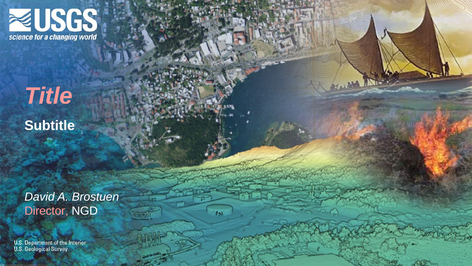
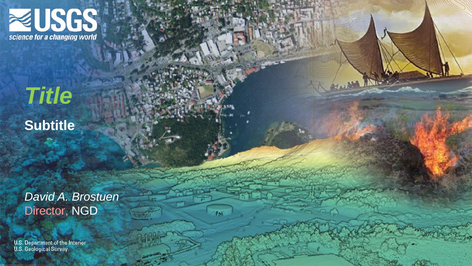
Title colour: pink -> light green (49, 96)
